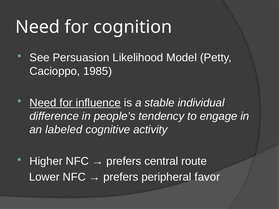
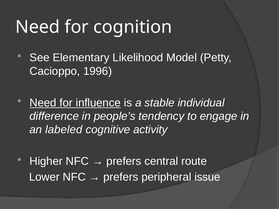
Persuasion: Persuasion -> Elementary (81, 58)
1985: 1985 -> 1996 (98, 71)
favor: favor -> issue (207, 177)
